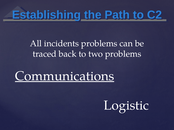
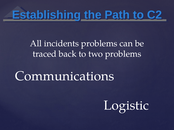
Communications underline: present -> none (65, 76)
